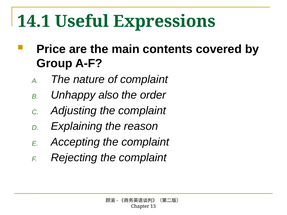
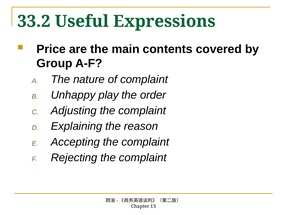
14.1: 14.1 -> 33.2 (34, 21)
also: also -> play (109, 95)
